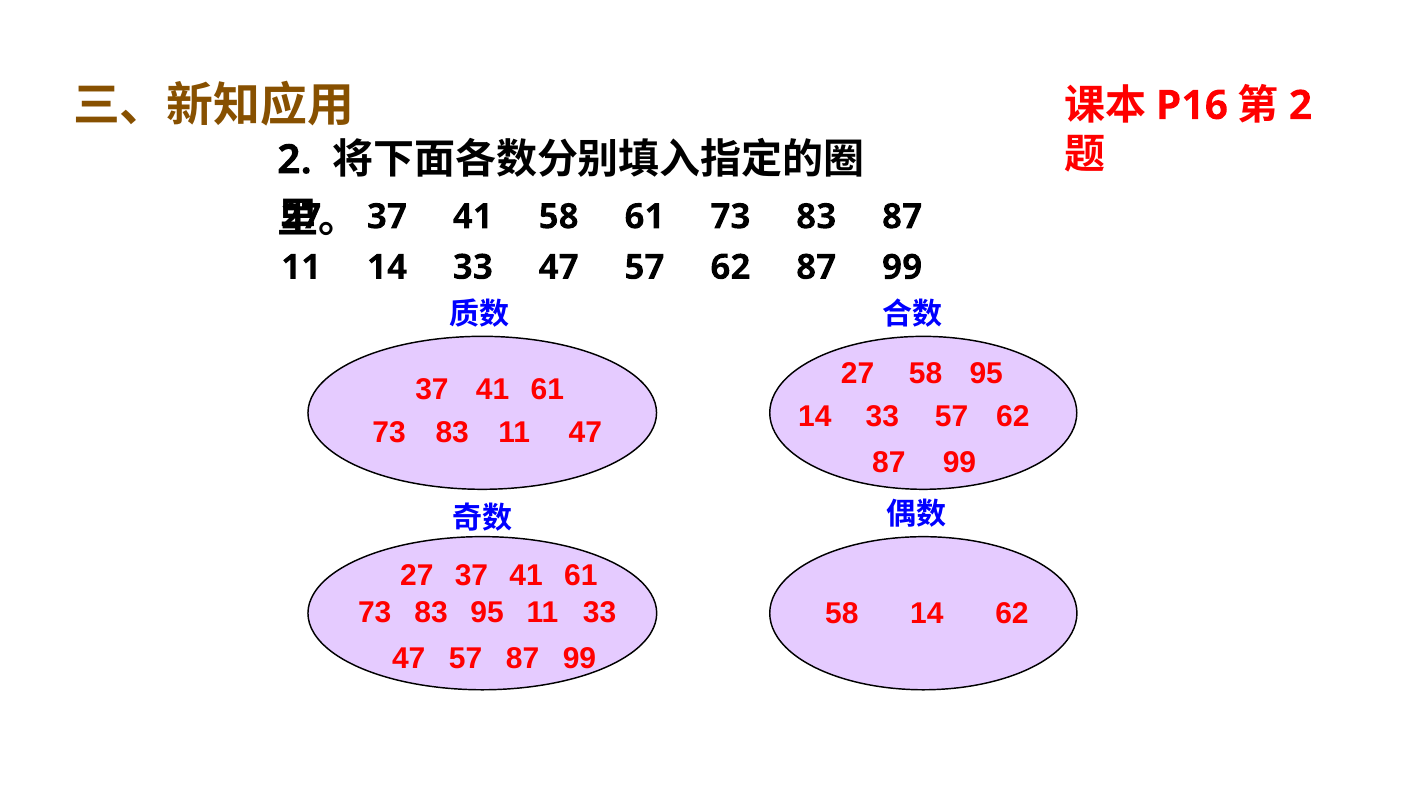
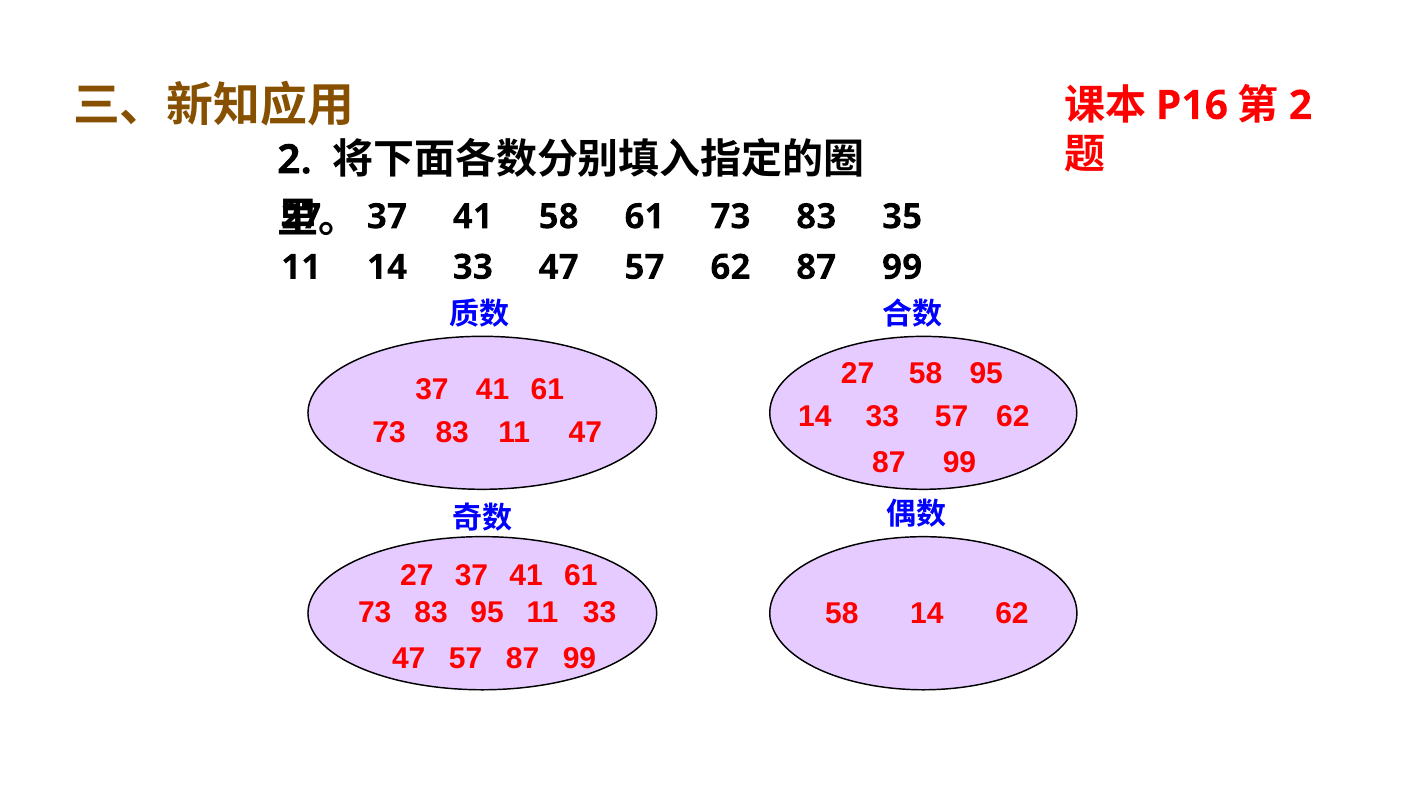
83 87: 87 -> 35 (902, 217)
